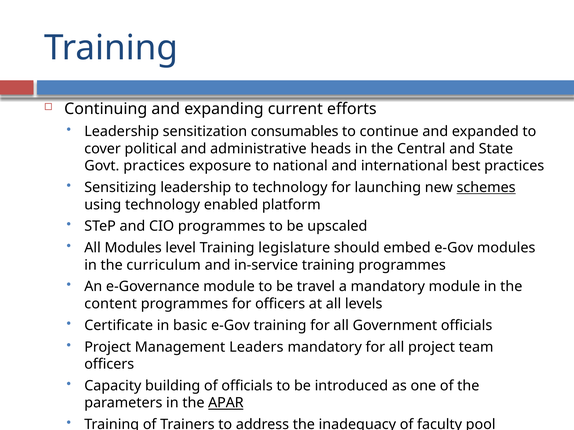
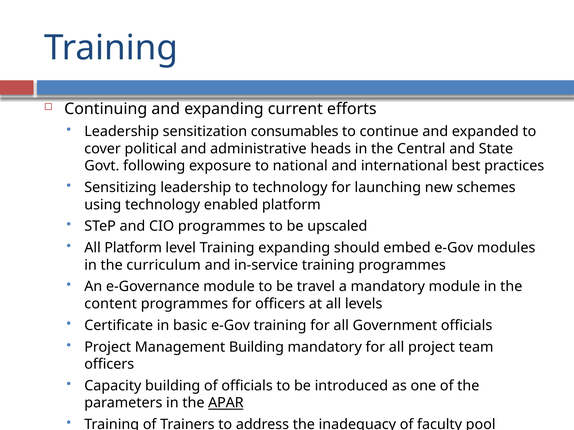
Govt practices: practices -> following (154, 166)
schemes underline: present -> none (486, 188)
All Modules: Modules -> Platform (133, 248)
Training legislature: legislature -> expanding (294, 248)
Management Leaders: Leaders -> Building (256, 347)
